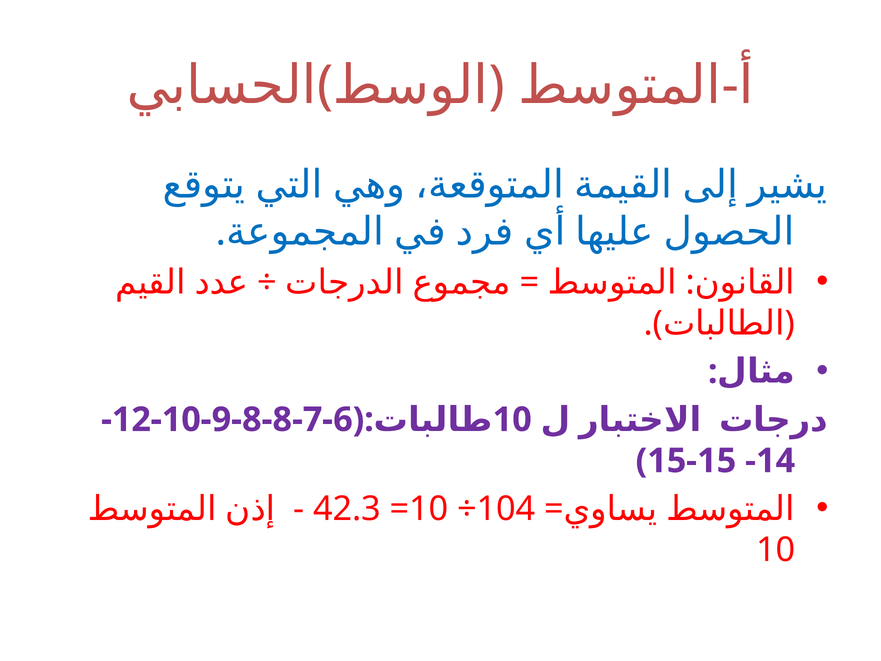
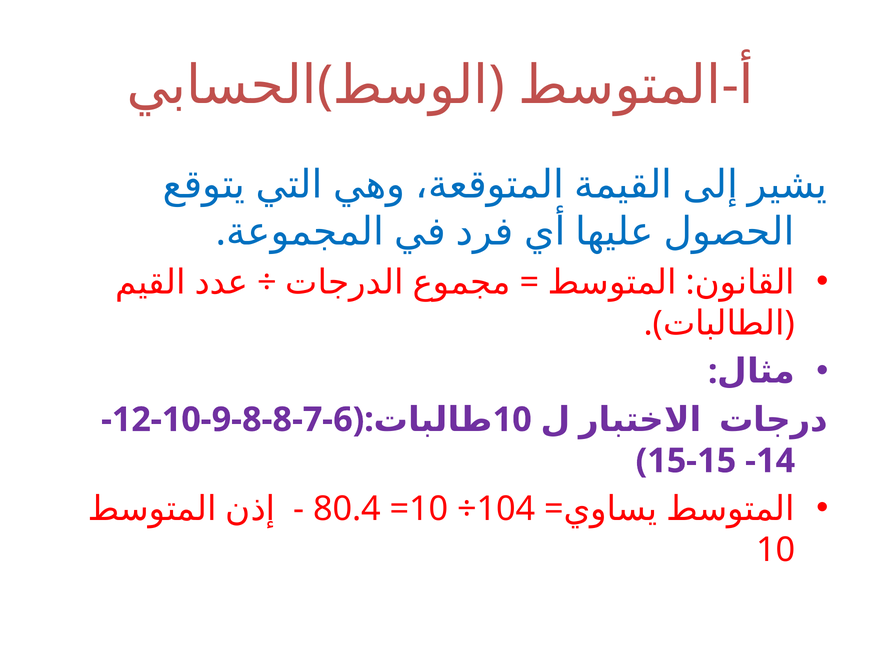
42.3: 42.3 -> 80.4 (347, 509)
